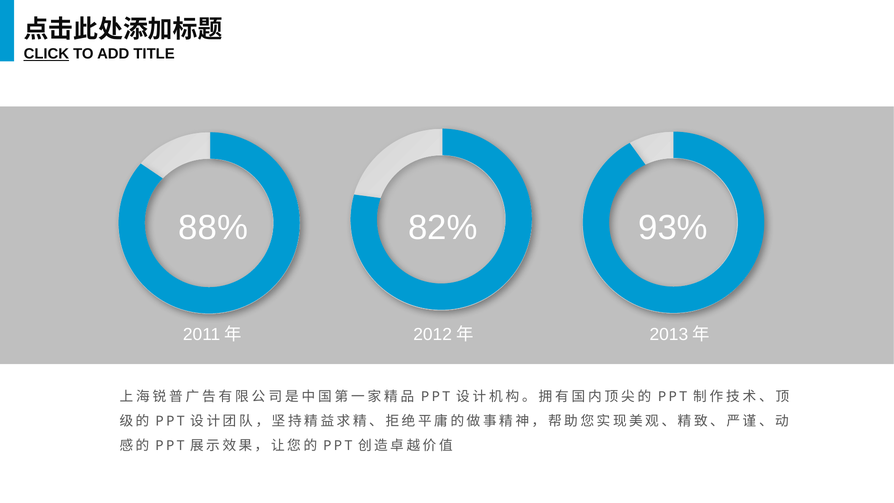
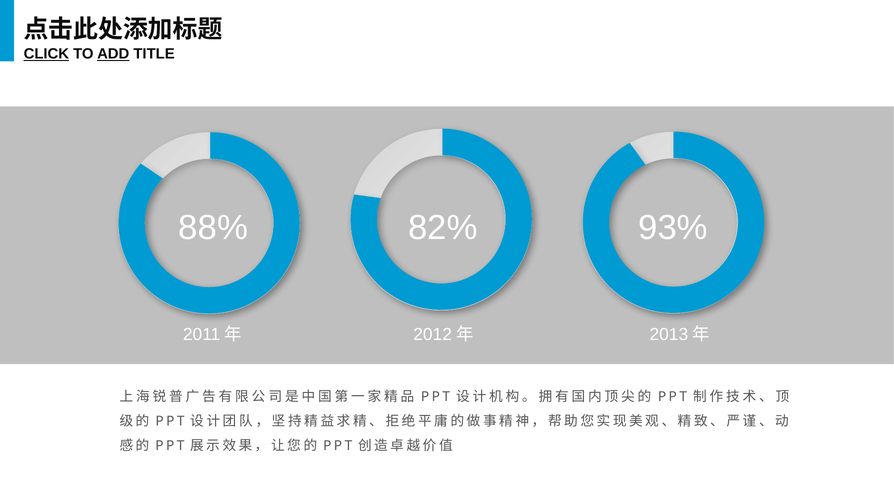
ADD underline: none -> present (113, 54)
